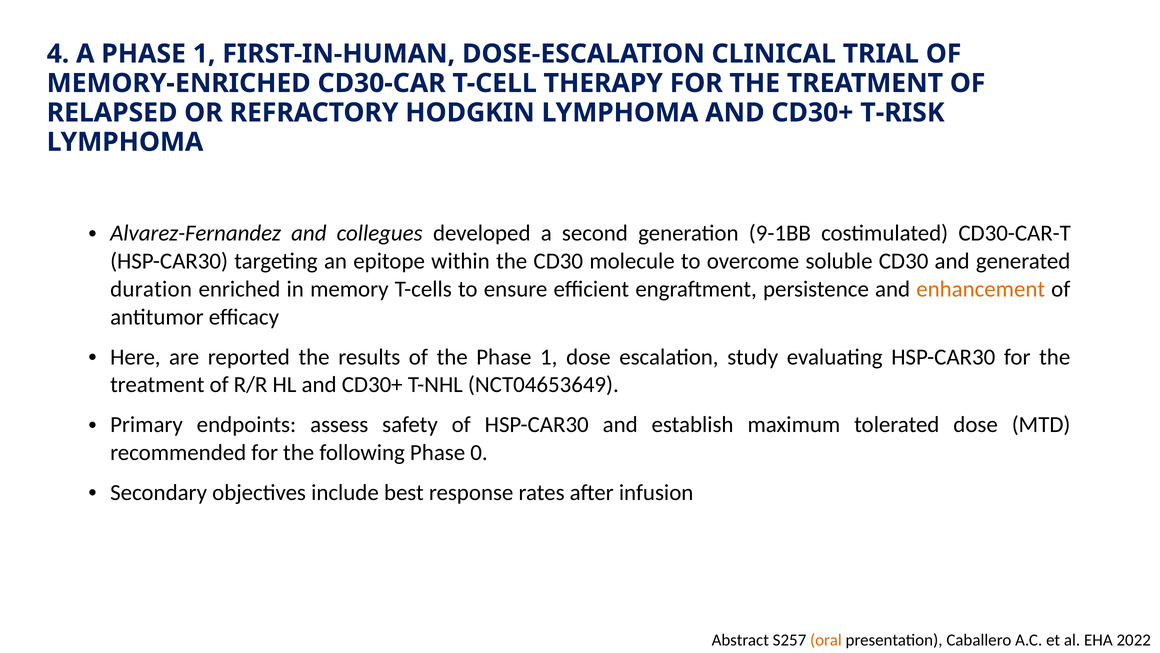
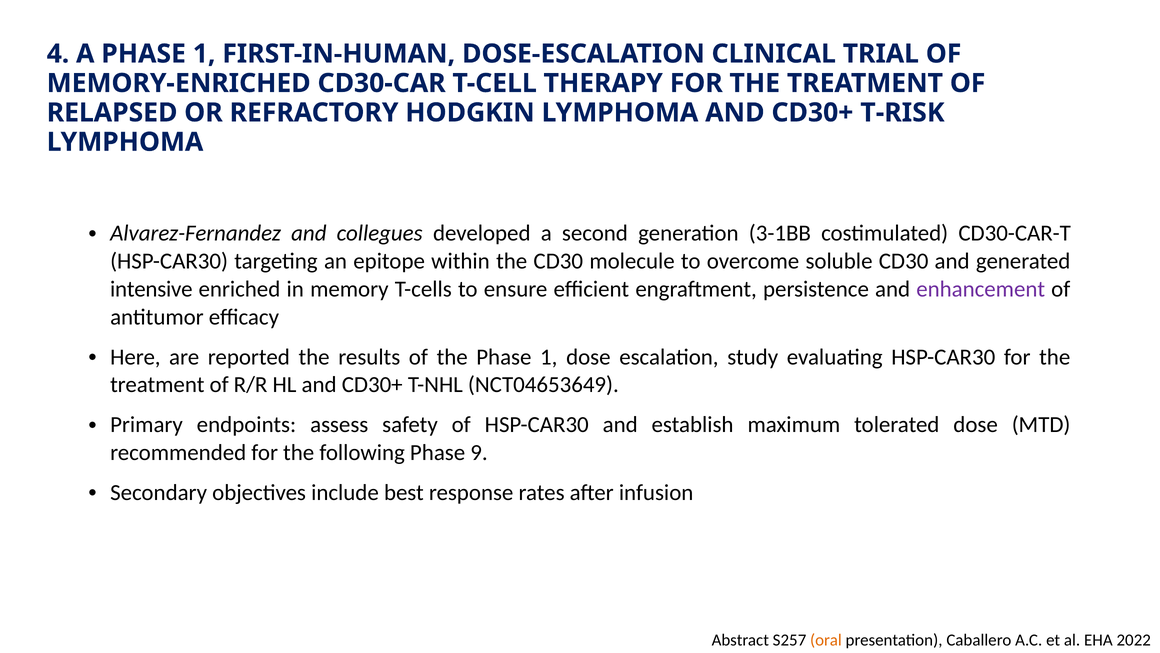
9-1BB: 9-1BB -> 3-1BB (780, 233)
duration: duration -> intensive (151, 289)
enhancement colour: orange -> purple (981, 289)
0: 0 -> 9 (479, 452)
